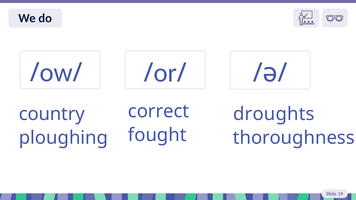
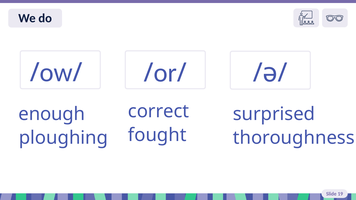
country: country -> enough (52, 114)
droughts: droughts -> surprised (274, 114)
